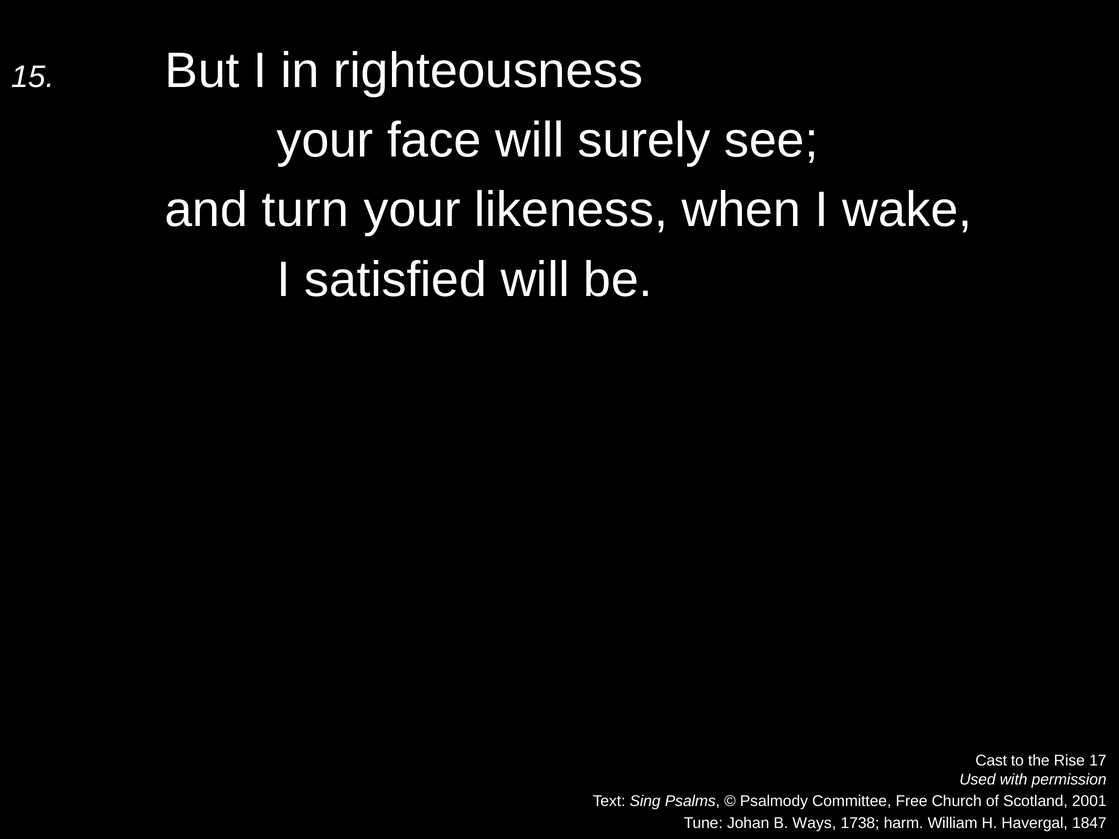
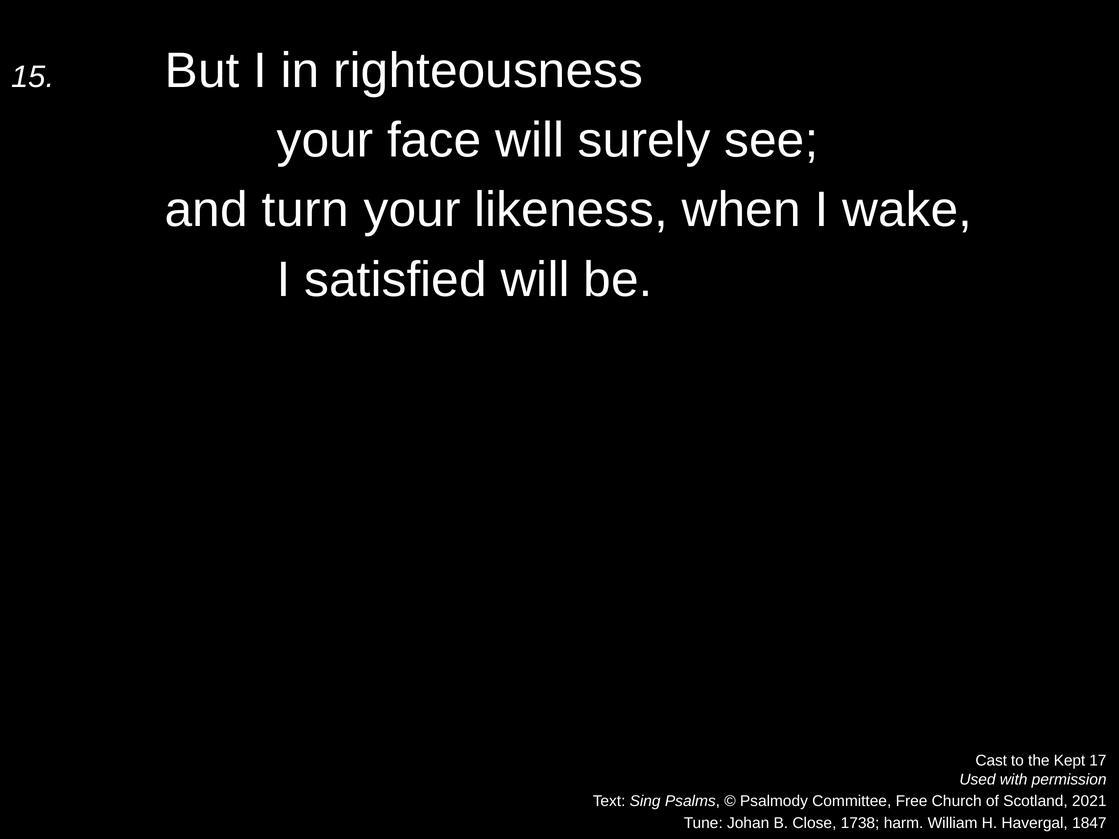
Rise: Rise -> Kept (1069, 761)
2001: 2001 -> 2021 (1089, 801)
Ways: Ways -> Close (814, 823)
